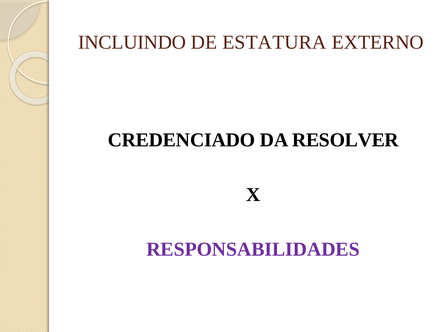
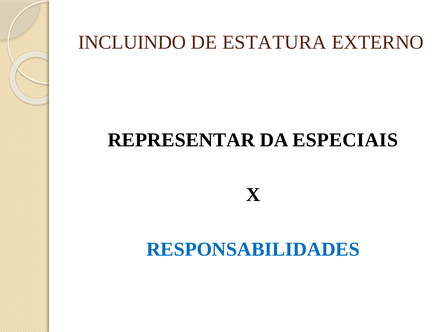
CREDENCIADO: CREDENCIADO -> REPRESENTAR (181, 140)
RESOLVER: RESOLVER -> ESPECIAIS (345, 140)
RESPONSABILIDADES colour: purple -> blue (253, 250)
